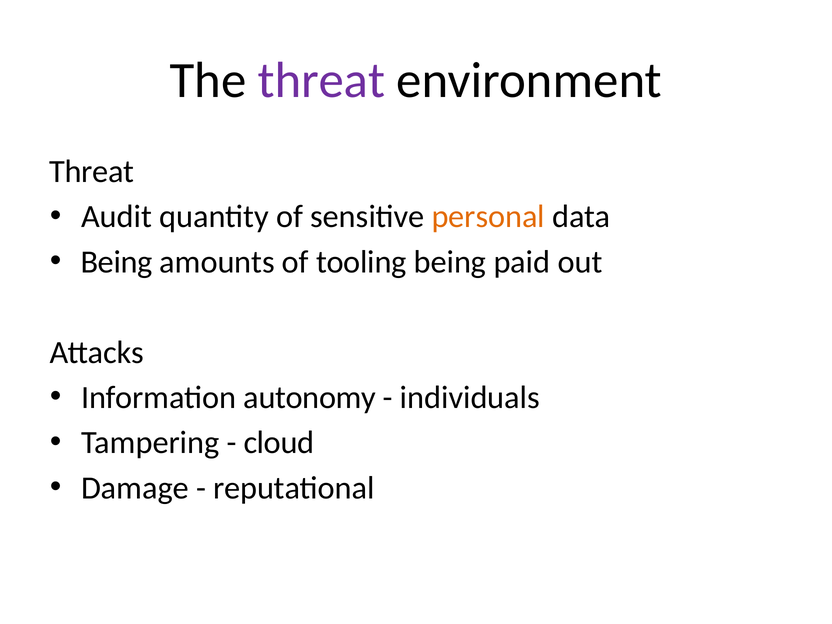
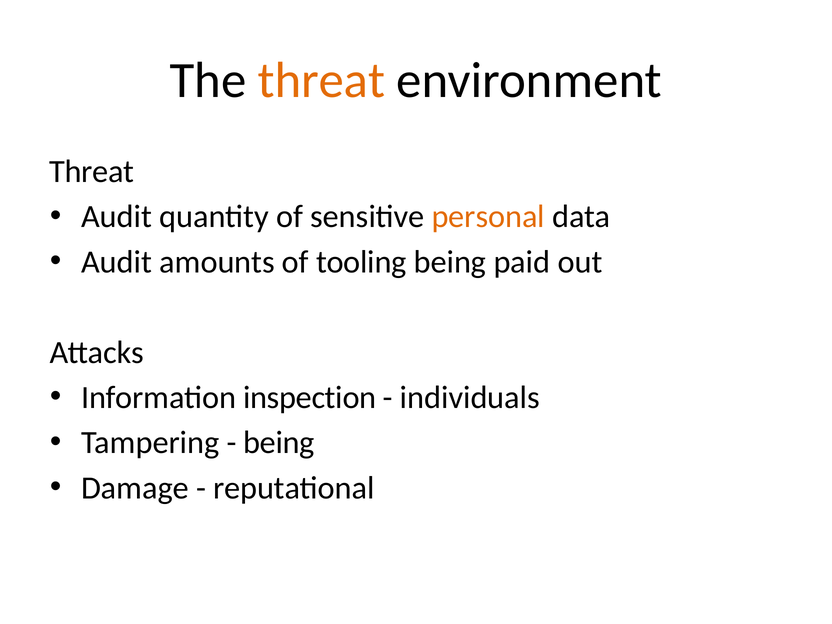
threat colour: purple -> orange (322, 81)
Being: Being -> Audit (117, 262)
autonomy: autonomy -> inspection (310, 398)
cloud: cloud -> being (279, 443)
